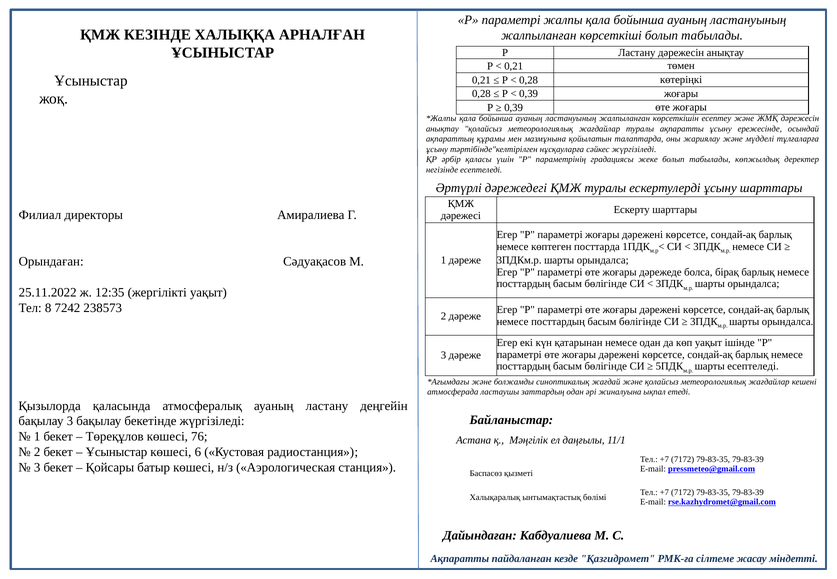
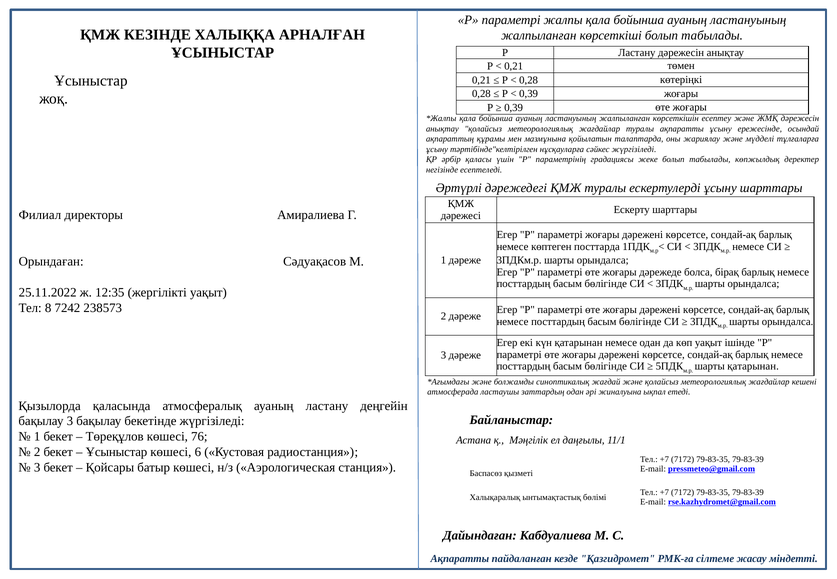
шарты есептеледі: есептеледі -> қатарынан (753, 367)
